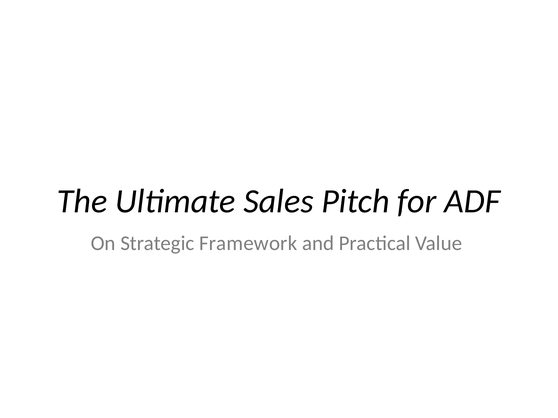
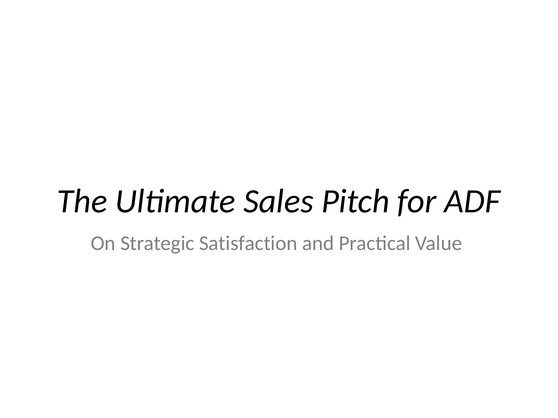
Framework: Framework -> Satisfaction (248, 244)
